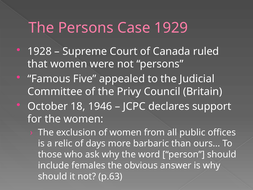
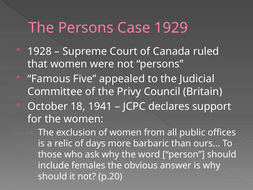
1946: 1946 -> 1941 (100, 106)
p.63: p.63 -> p.20 (110, 176)
